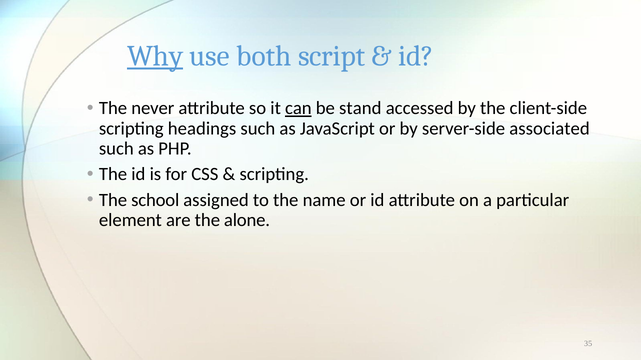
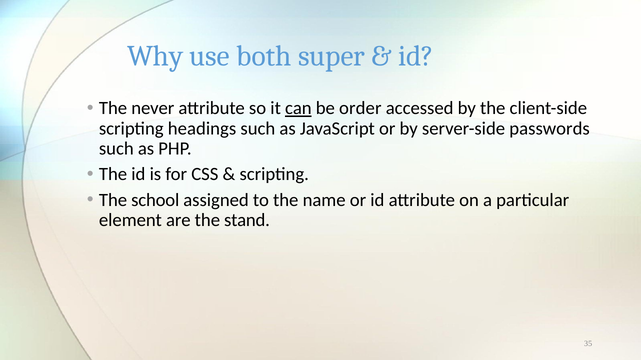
Why underline: present -> none (155, 56)
script: script -> super (332, 56)
stand: stand -> order (360, 108)
associated: associated -> passwords (550, 129)
alone: alone -> stand (247, 221)
